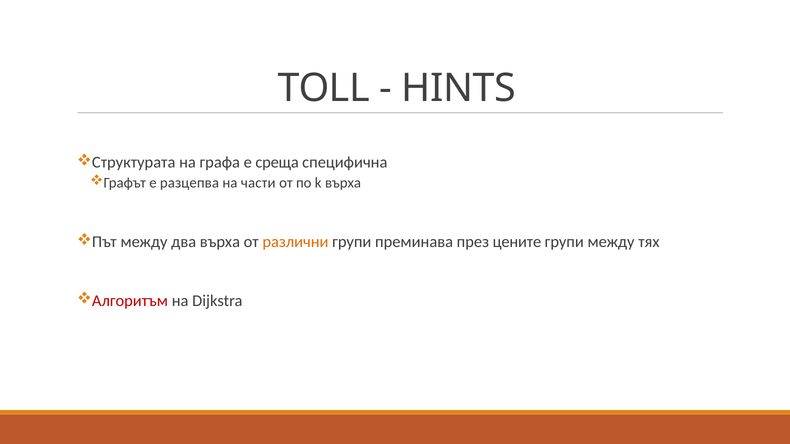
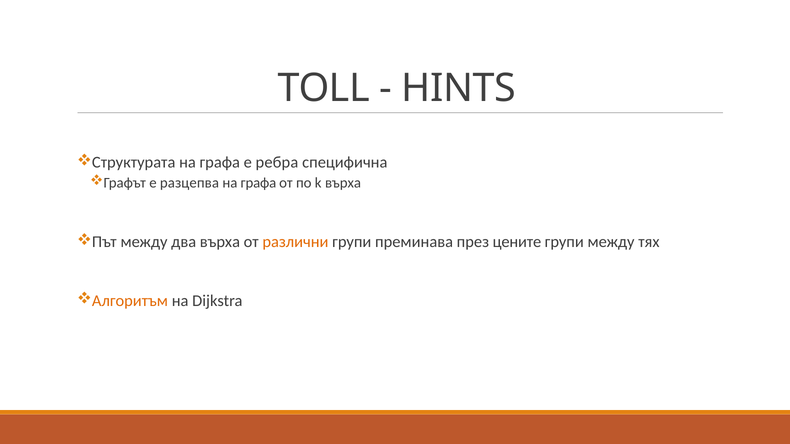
среща: среща -> ребра (277, 163)
части: части -> графа (258, 183)
Алгоритъм colour: red -> orange (130, 301)
